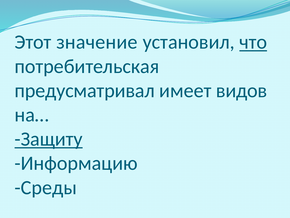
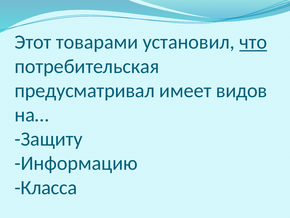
значение: значение -> товарами (97, 42)
Защиту underline: present -> none (49, 139)
Среды: Среды -> Класса (46, 187)
